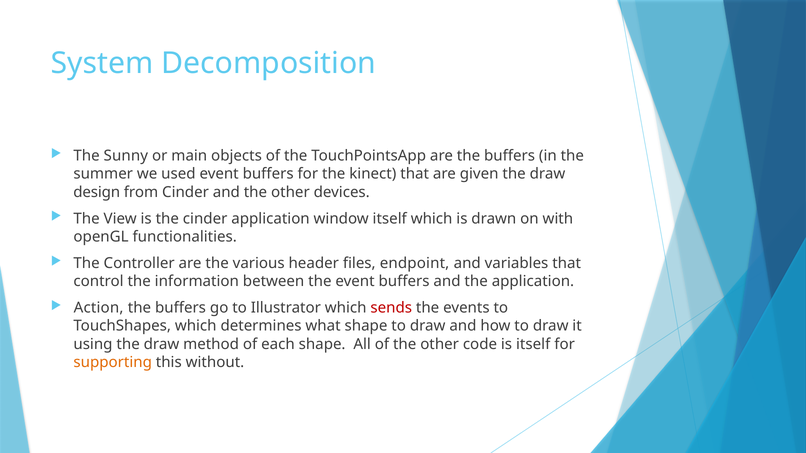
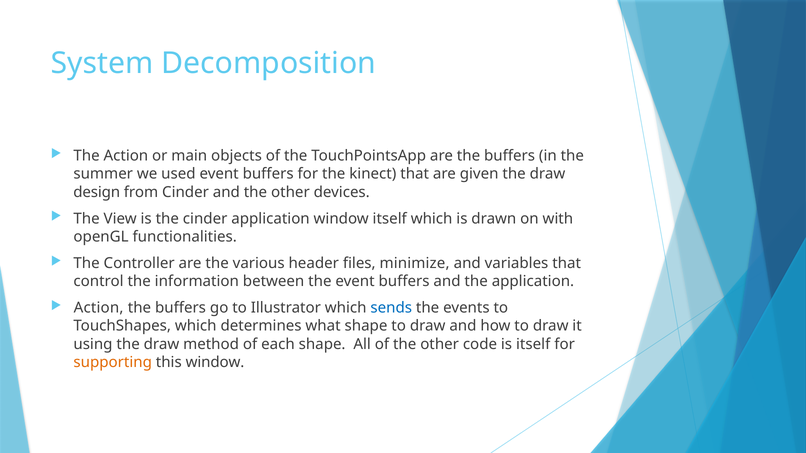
The Sunny: Sunny -> Action (126, 156)
endpoint: endpoint -> minimize (415, 263)
sends colour: red -> blue (391, 308)
this without: without -> window (215, 363)
